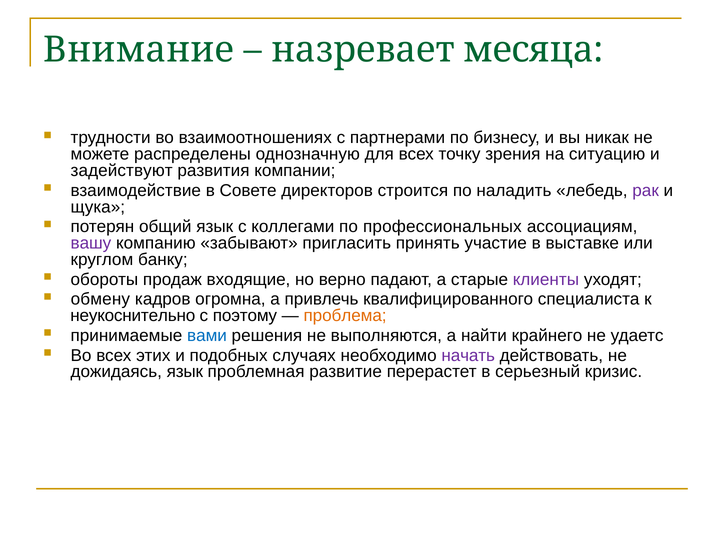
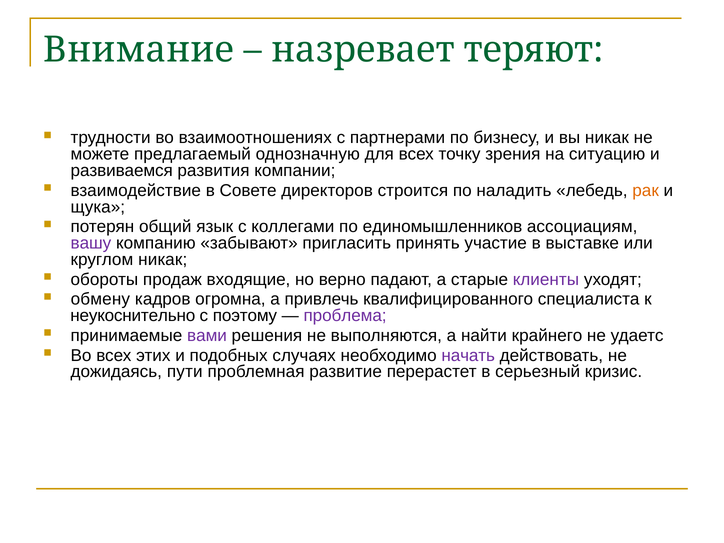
месяца: месяца -> теряют (534, 50)
распределены: распределены -> предлагаемый (192, 154)
задействуют: задействуют -> развиваемся (122, 171)
рак colour: purple -> orange (646, 190)
профессиональных: профессиональных -> единомышленников (442, 227)
круглом банку: банку -> никак (163, 260)
проблема colour: orange -> purple (345, 316)
вами colour: blue -> purple (207, 336)
дожидаясь язык: язык -> пути (185, 372)
